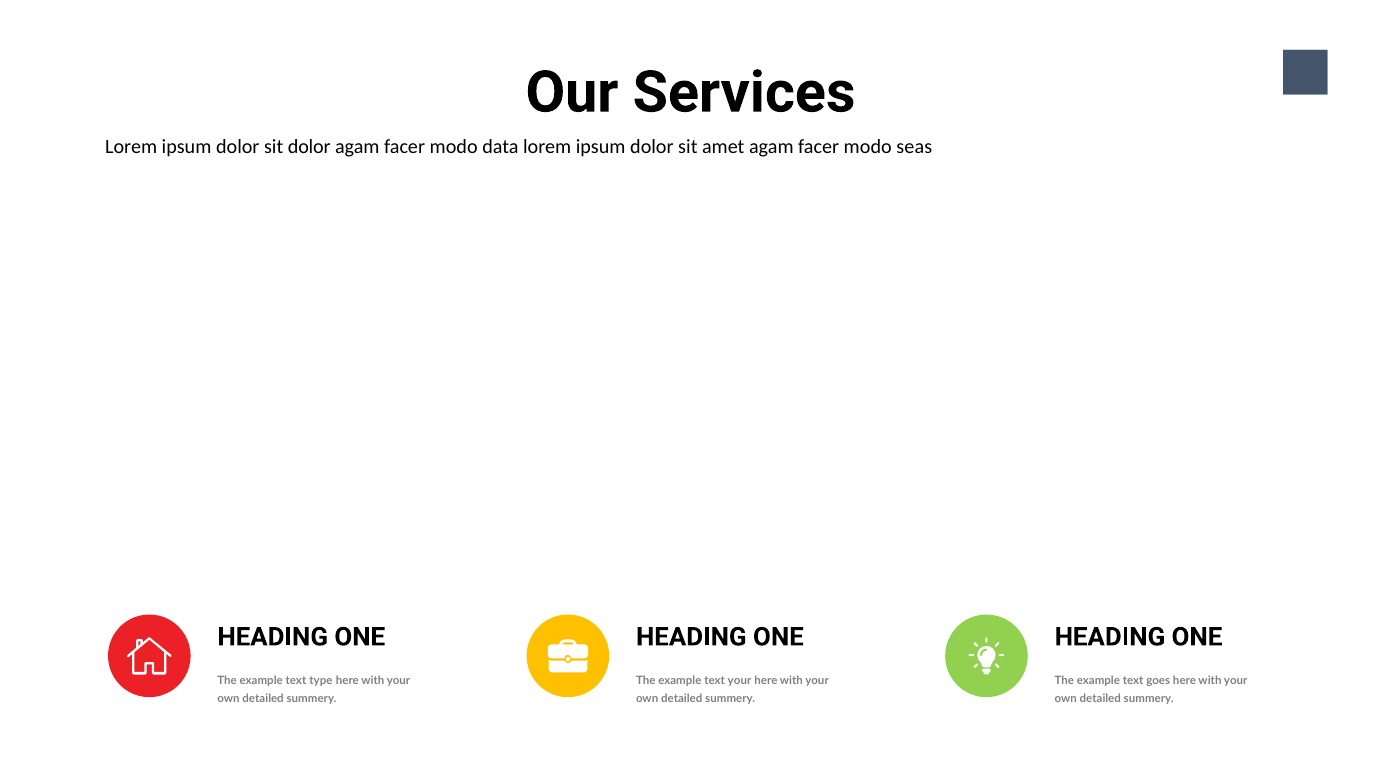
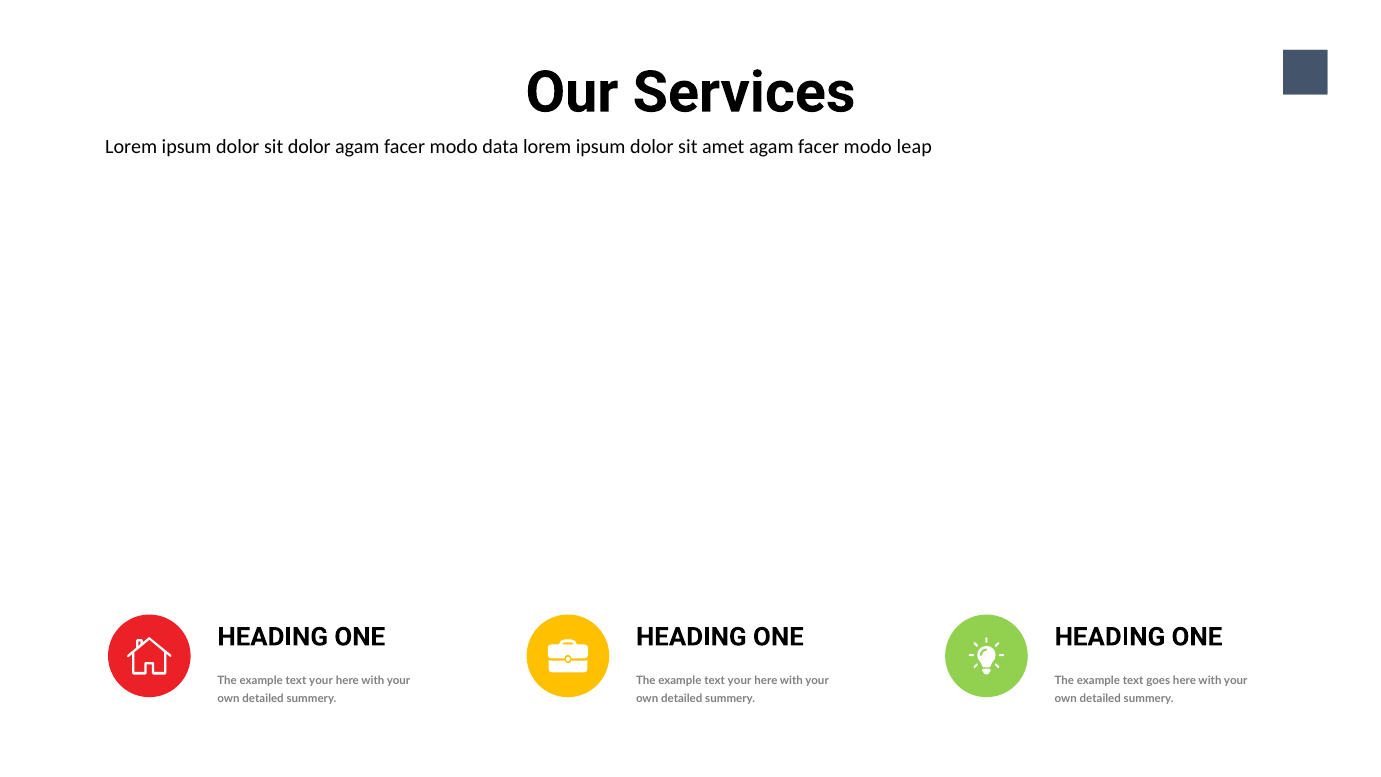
seas: seas -> leap (914, 147)
type: type -> your (321, 681)
